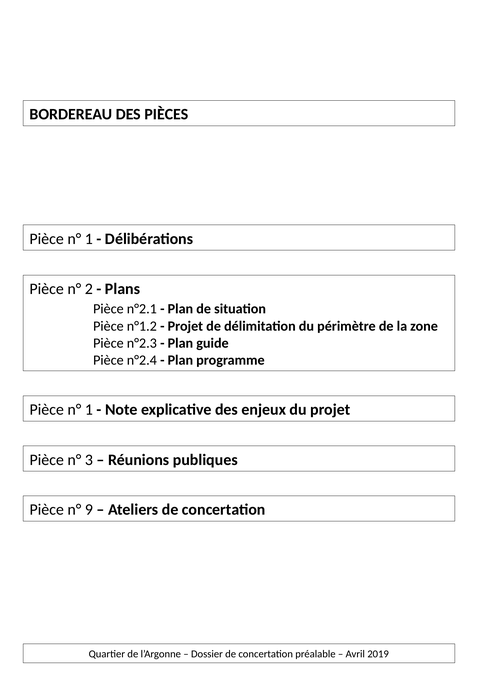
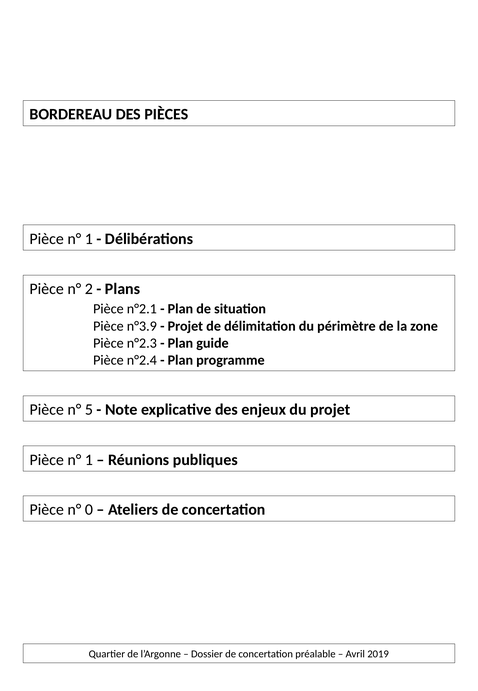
n°1.2: n°1.2 -> n°3.9 (142, 326)
1: 1 -> 5 (89, 409)
3: 3 -> 1 (89, 459)
9: 9 -> 0 (89, 509)
